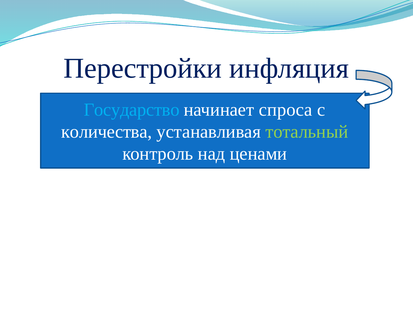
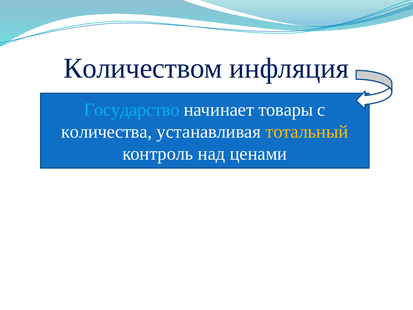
Перестройки: Перестройки -> Количеством (143, 68)
спроса: спроса -> товары (286, 110)
тотальный colour: light green -> yellow (307, 132)
